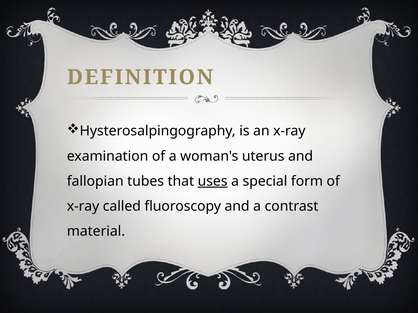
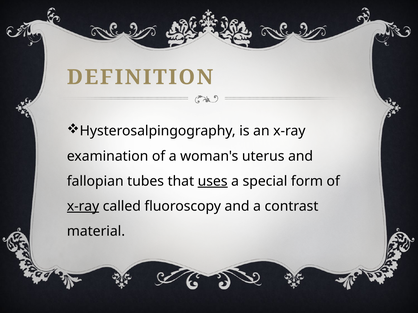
x-ray underline: none -> present (83, 206)
